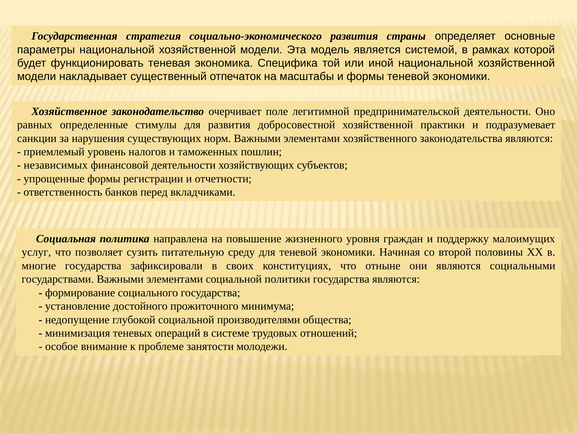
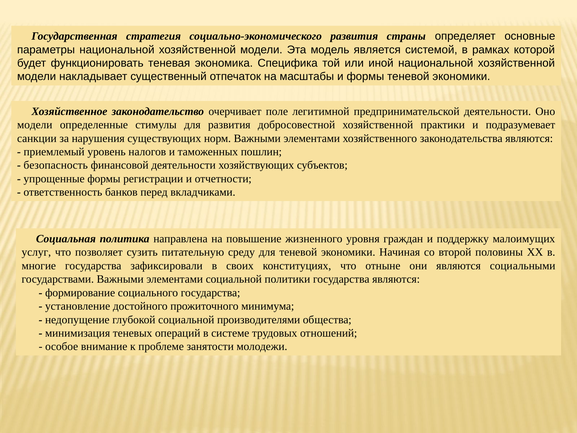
равных: равных -> модели (35, 125)
независимых: независимых -> безопасность (56, 165)
